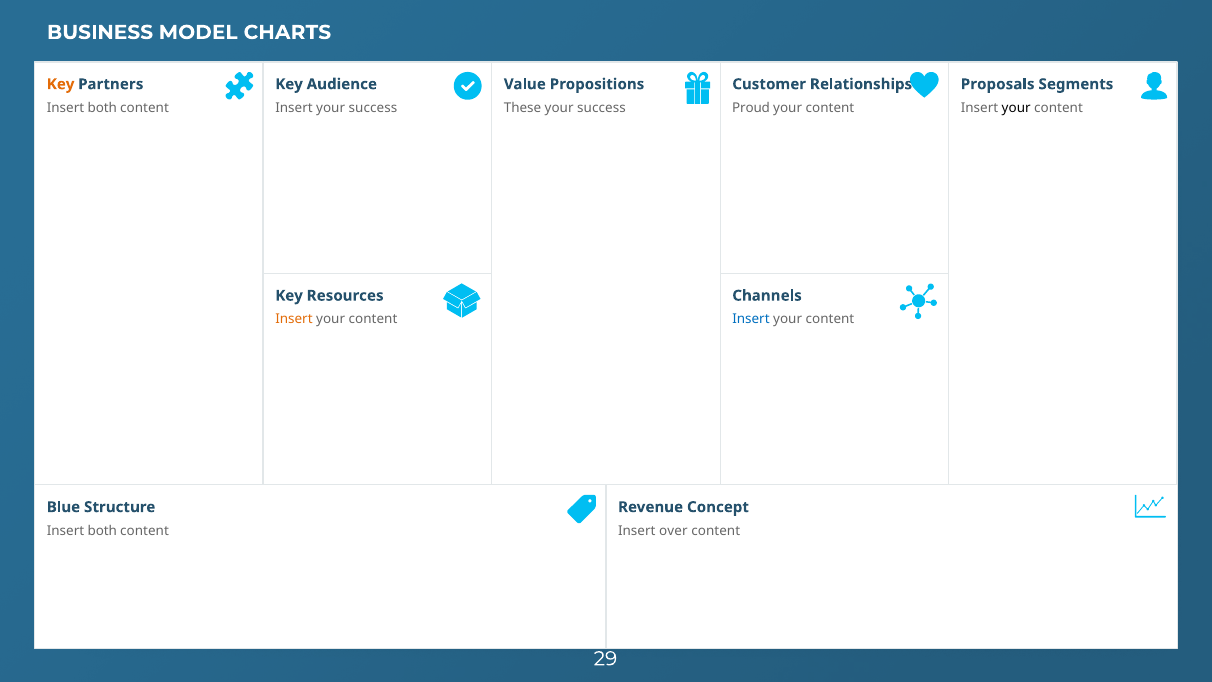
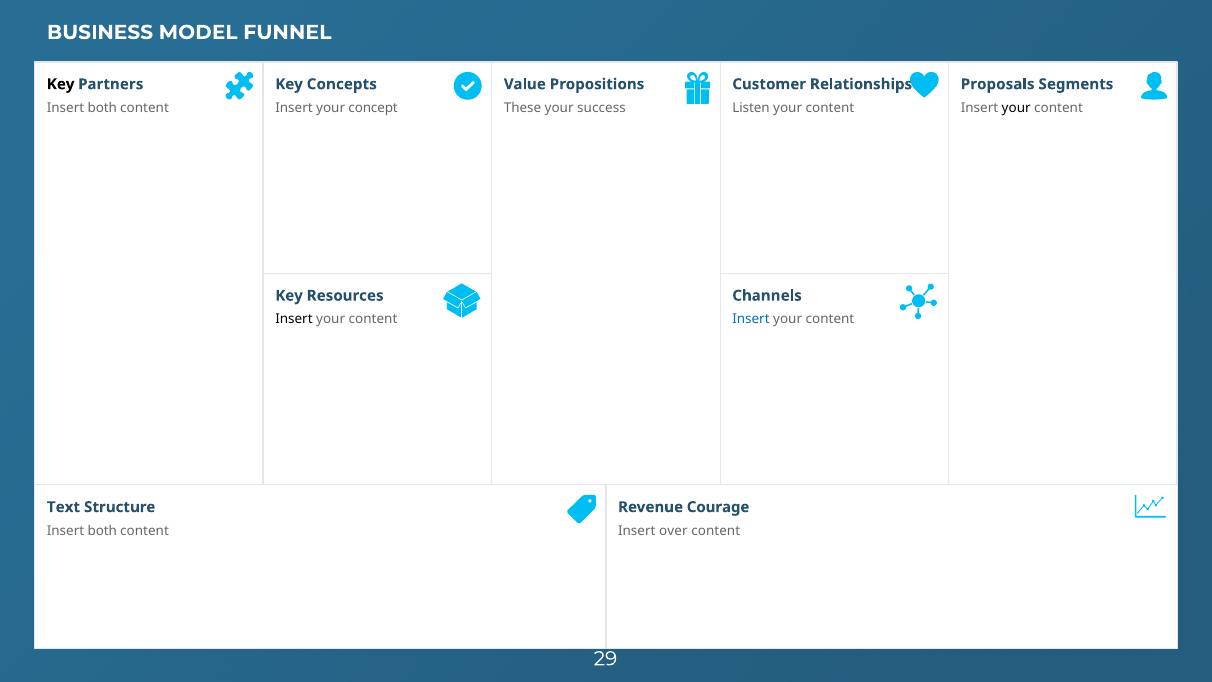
CHARTS: CHARTS -> FUNNEL (287, 32)
Key colour: orange -> black (61, 84)
Audience: Audience -> Concepts (342, 84)
Insert your success: success -> concept (373, 108)
Proud: Proud -> Listen (751, 108)
Insert colour: orange -> black (294, 319)
Blue: Blue -> Text (63, 507)
Concept: Concept -> Courage (718, 507)
